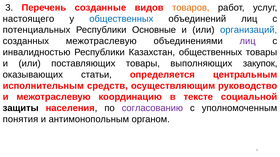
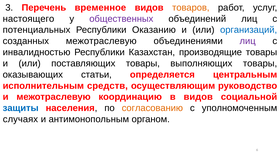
созданные: созданные -> временное (100, 8)
общественных colour: blue -> purple (121, 19)
Основные: Основные -> Оказанию (154, 30)
Казахстан общественных: общественных -> производящие (210, 52)
выполняющих закупок: закупок -> товары (260, 64)
в тексте: тексте -> видов (198, 97)
защиты colour: black -> blue (21, 108)
согласованию colour: purple -> orange (152, 108)
понятия: понятия -> случаях (20, 120)
